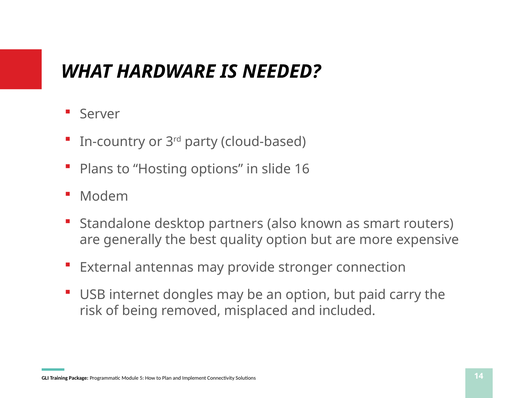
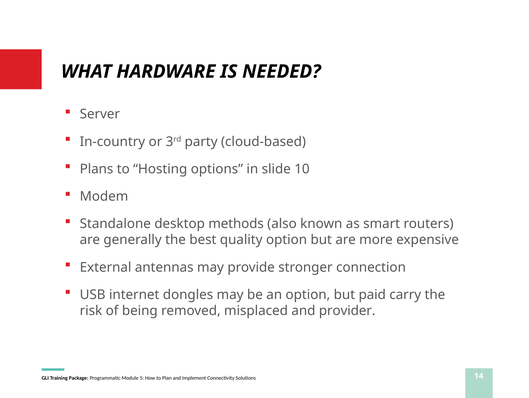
16: 16 -> 10 (302, 169)
partners: partners -> methods (236, 224)
included: included -> provider (347, 311)
